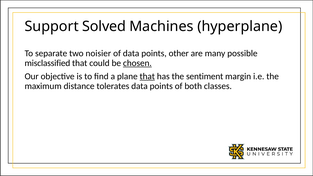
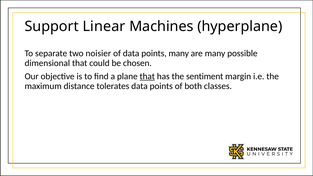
Solved: Solved -> Linear (104, 26)
points other: other -> many (179, 53)
misclassified: misclassified -> dimensional (47, 63)
chosen underline: present -> none (137, 63)
